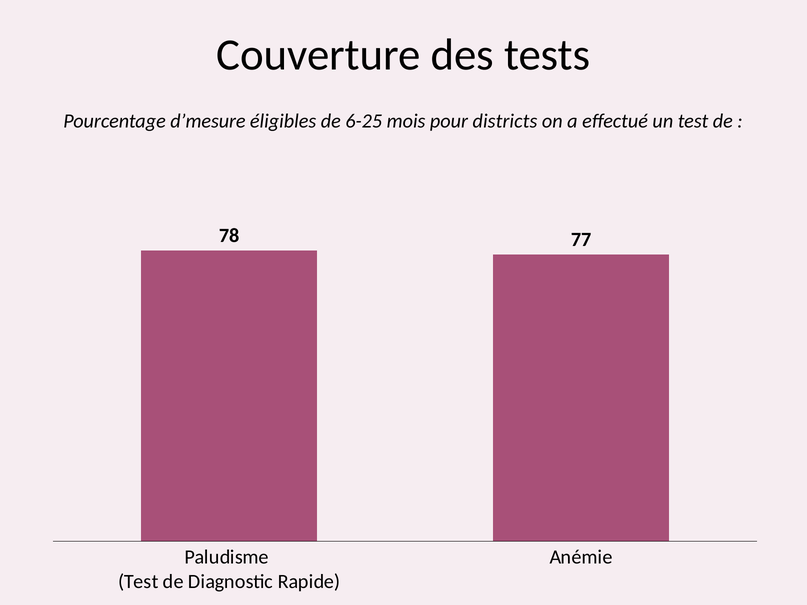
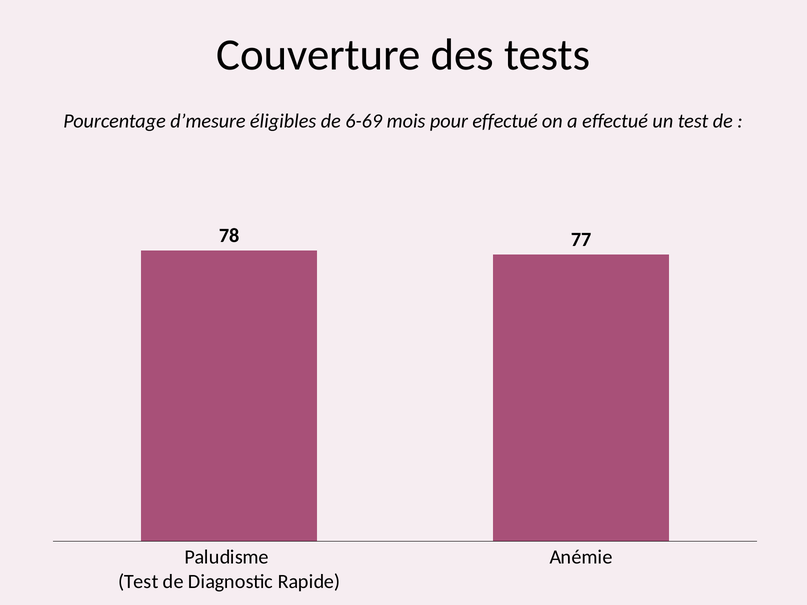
6-25: 6-25 -> 6-69 (364, 121)
pour districts: districts -> effectué (505, 121)
